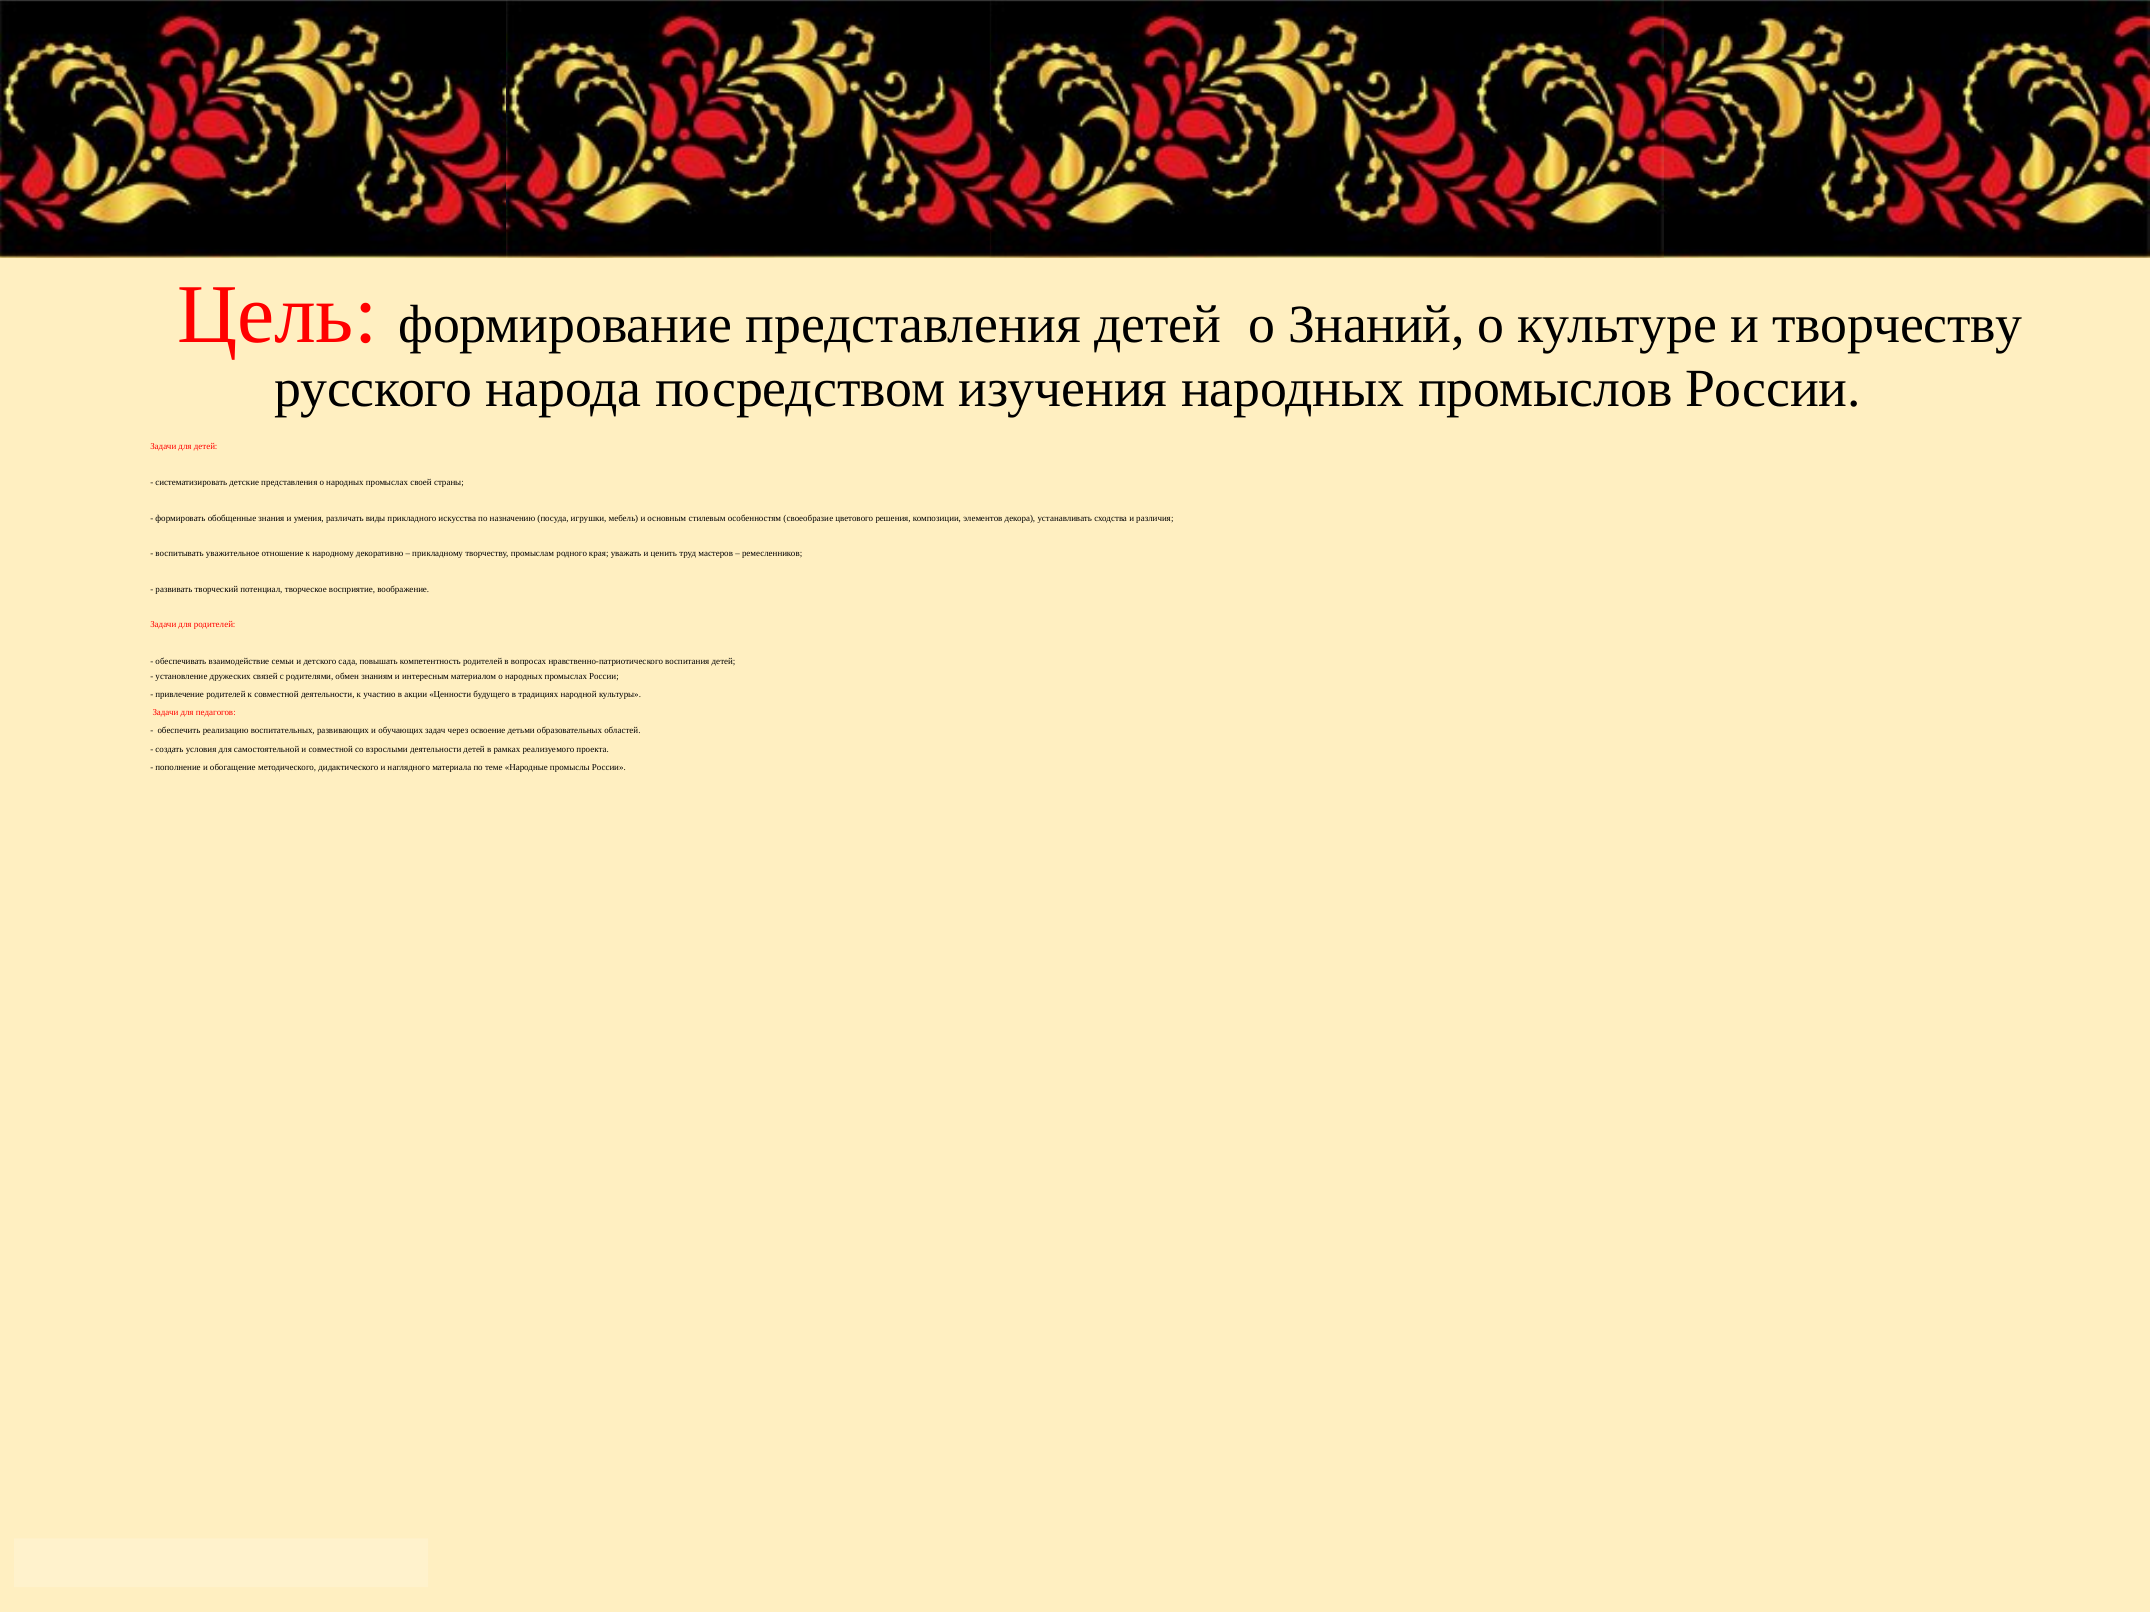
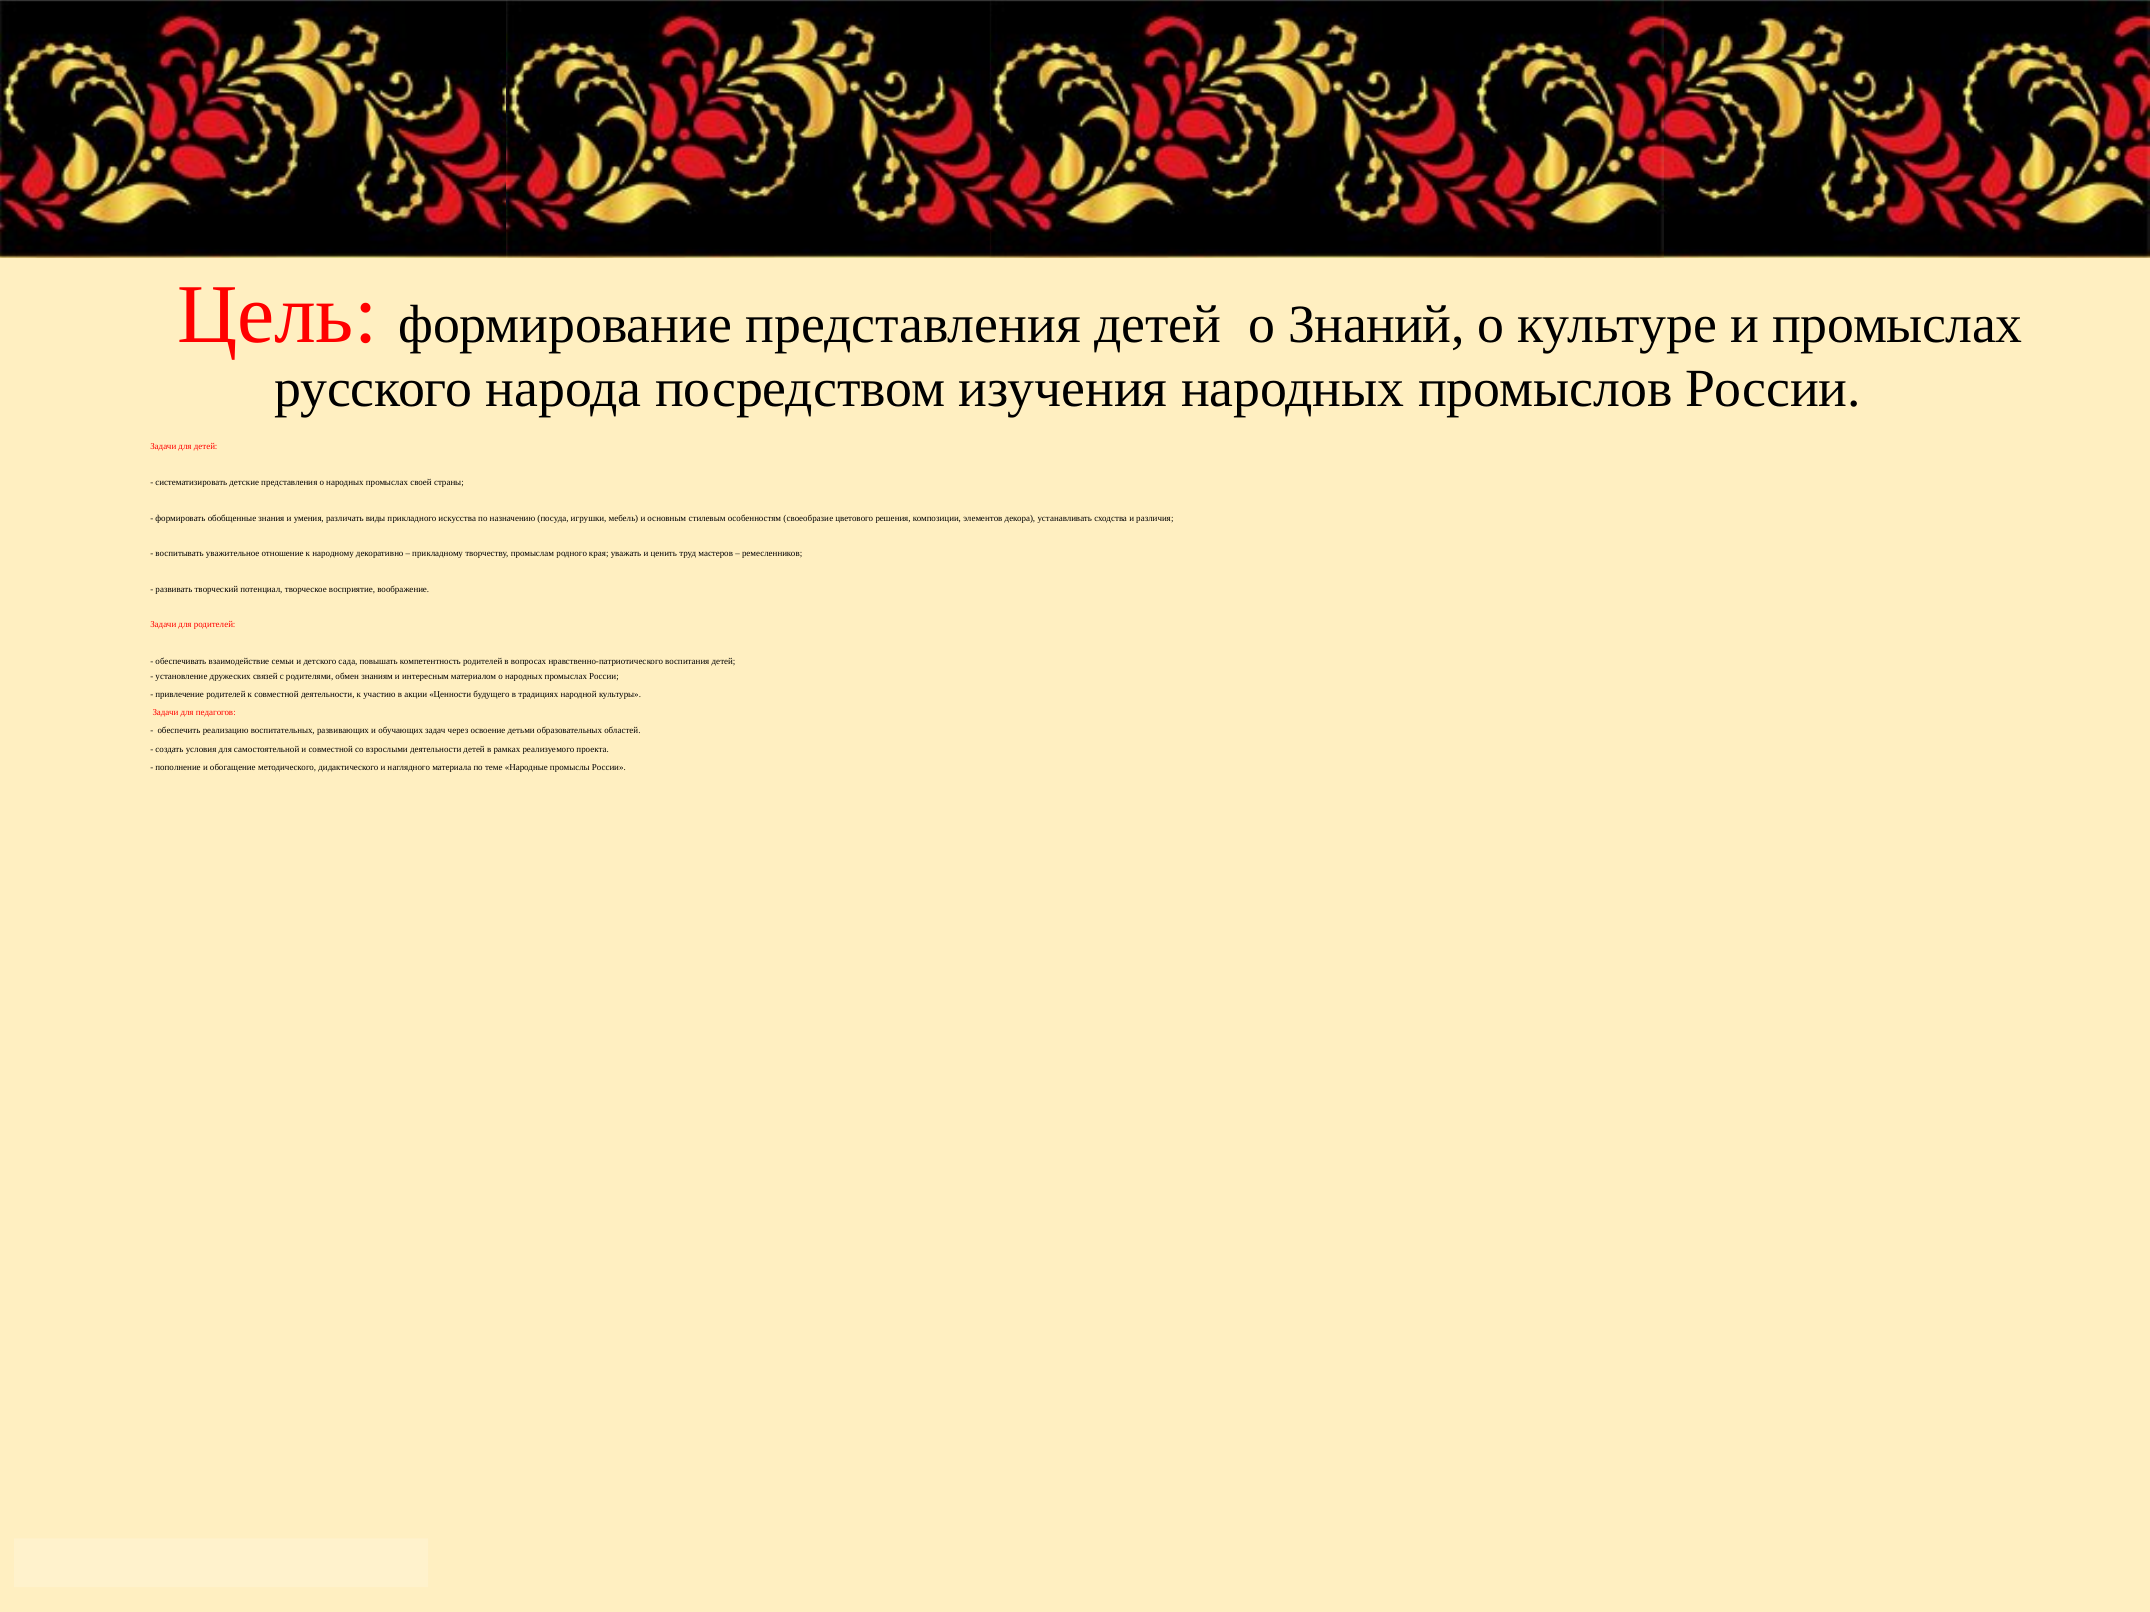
и творчеству: творчеству -> промыслах (1897, 325)
